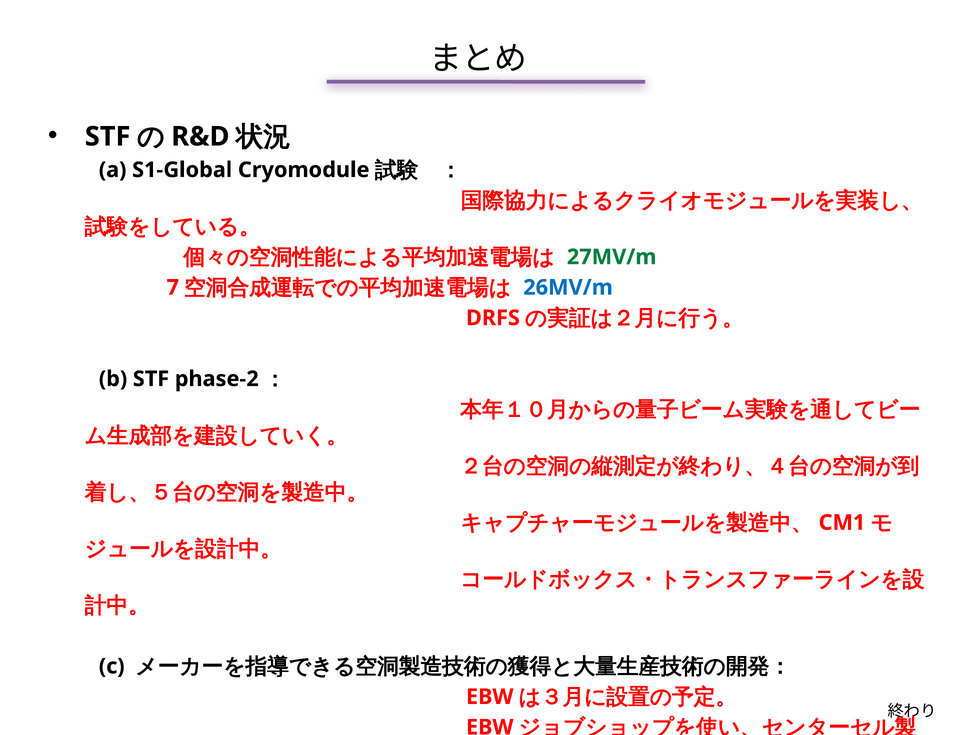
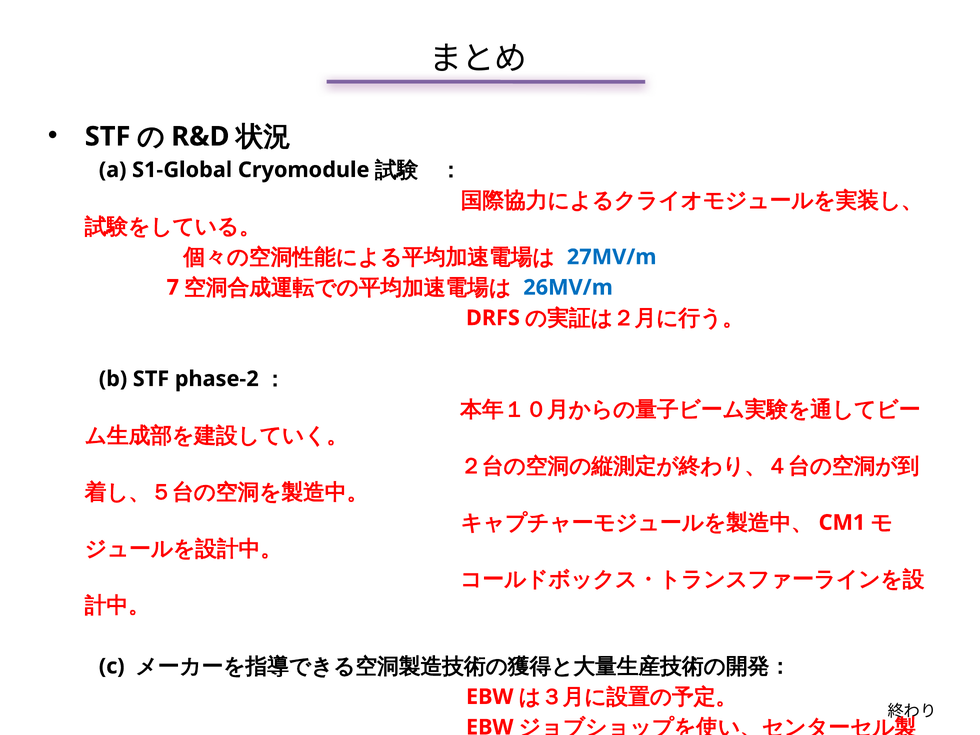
27MV/m colour: green -> blue (612, 257)
